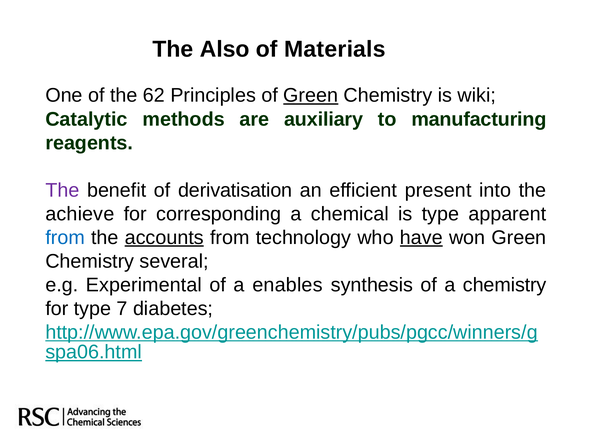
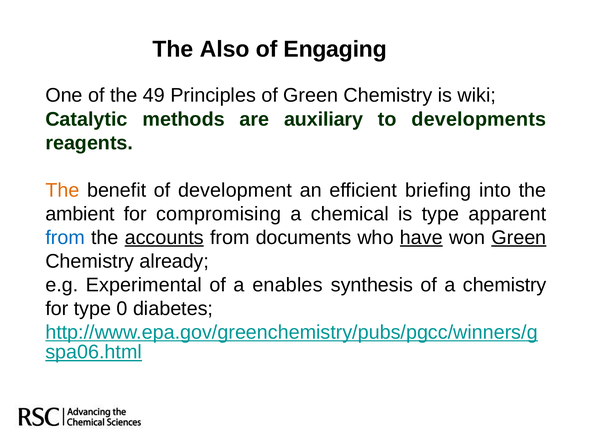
Materials: Materials -> Engaging (335, 49)
62: 62 -> 49 (154, 95)
Green underline: present -> none (311, 95)
manufacturing: manufacturing -> developments (479, 119)
The colour: purple -> orange (62, 190)
derivatisation: derivatisation -> development (235, 190)
present: present -> briefing (438, 190)
achieve: achieve -> ambient (80, 214)
corresponding: corresponding -> compromising (219, 214)
technology: technology -> documents (303, 238)
Green underline: none -> present (519, 238)
several: several -> already (174, 261)
7: 7 -> 0 (122, 309)
